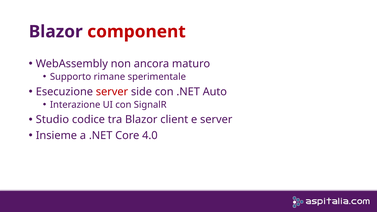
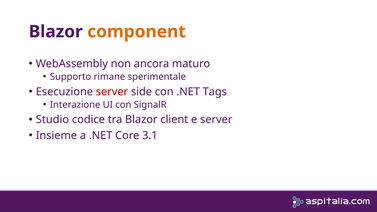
component colour: red -> orange (137, 32)
Auto: Auto -> Tags (215, 92)
4.0: 4.0 -> 3.1 (150, 135)
